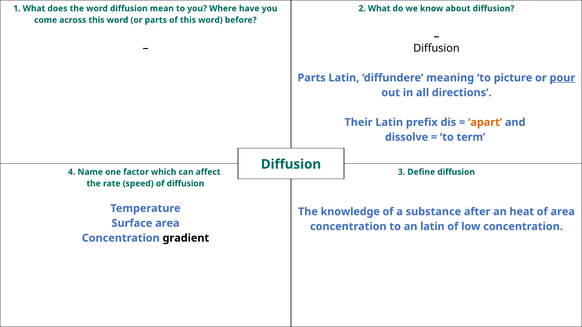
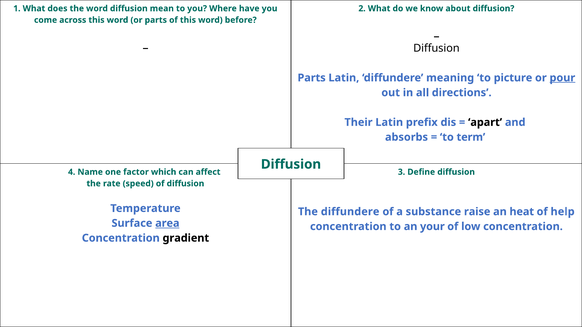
apart colour: orange -> black (485, 122)
dissolve: dissolve -> absorbs (407, 137)
The knowledge: knowledge -> diffundere (350, 212)
after: after -> raise (477, 212)
of area: area -> help (563, 212)
area underline: none -> present (167, 223)
an latin: latin -> your (432, 227)
